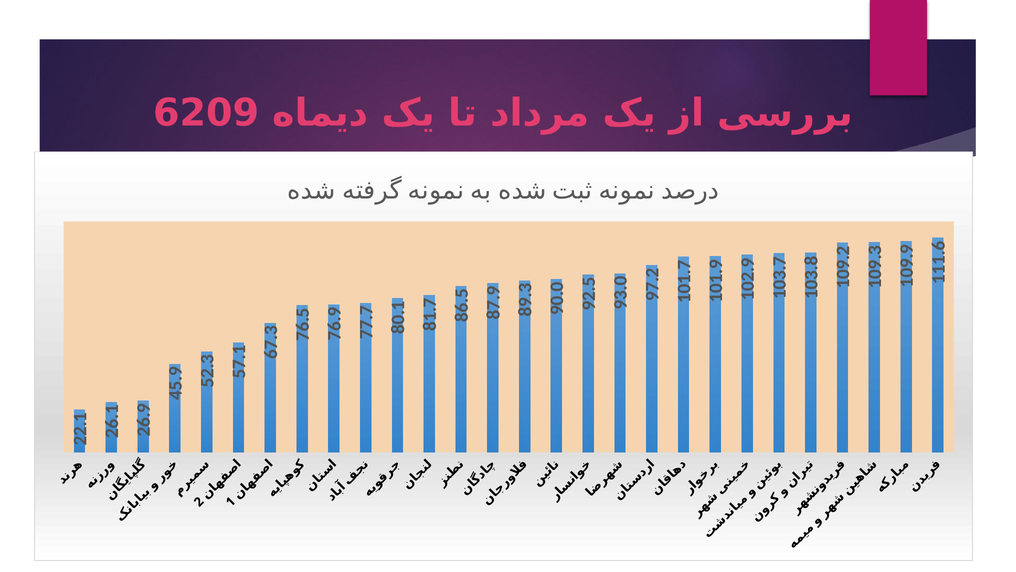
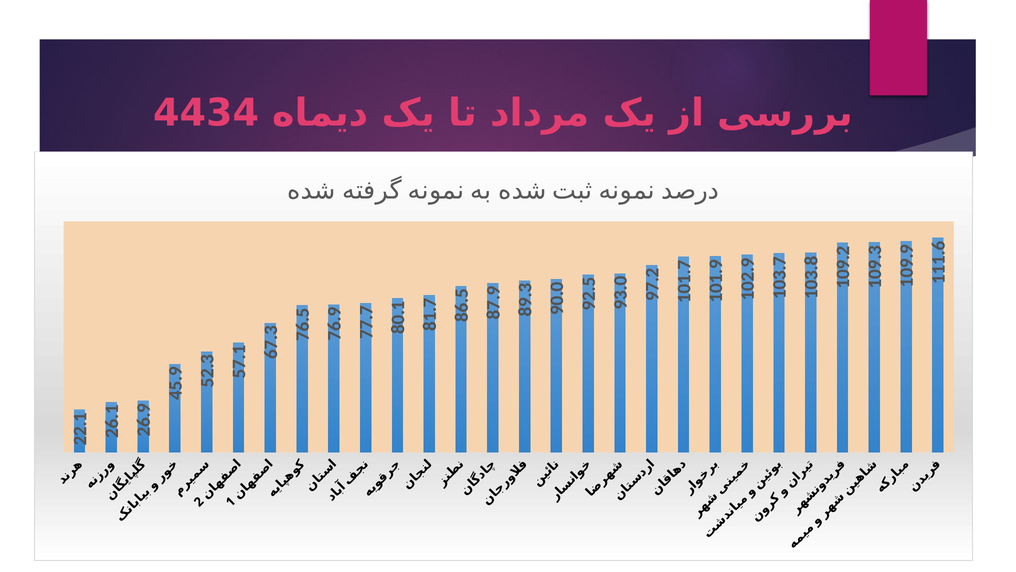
6209: 6209 -> 4434 (206, 113)
